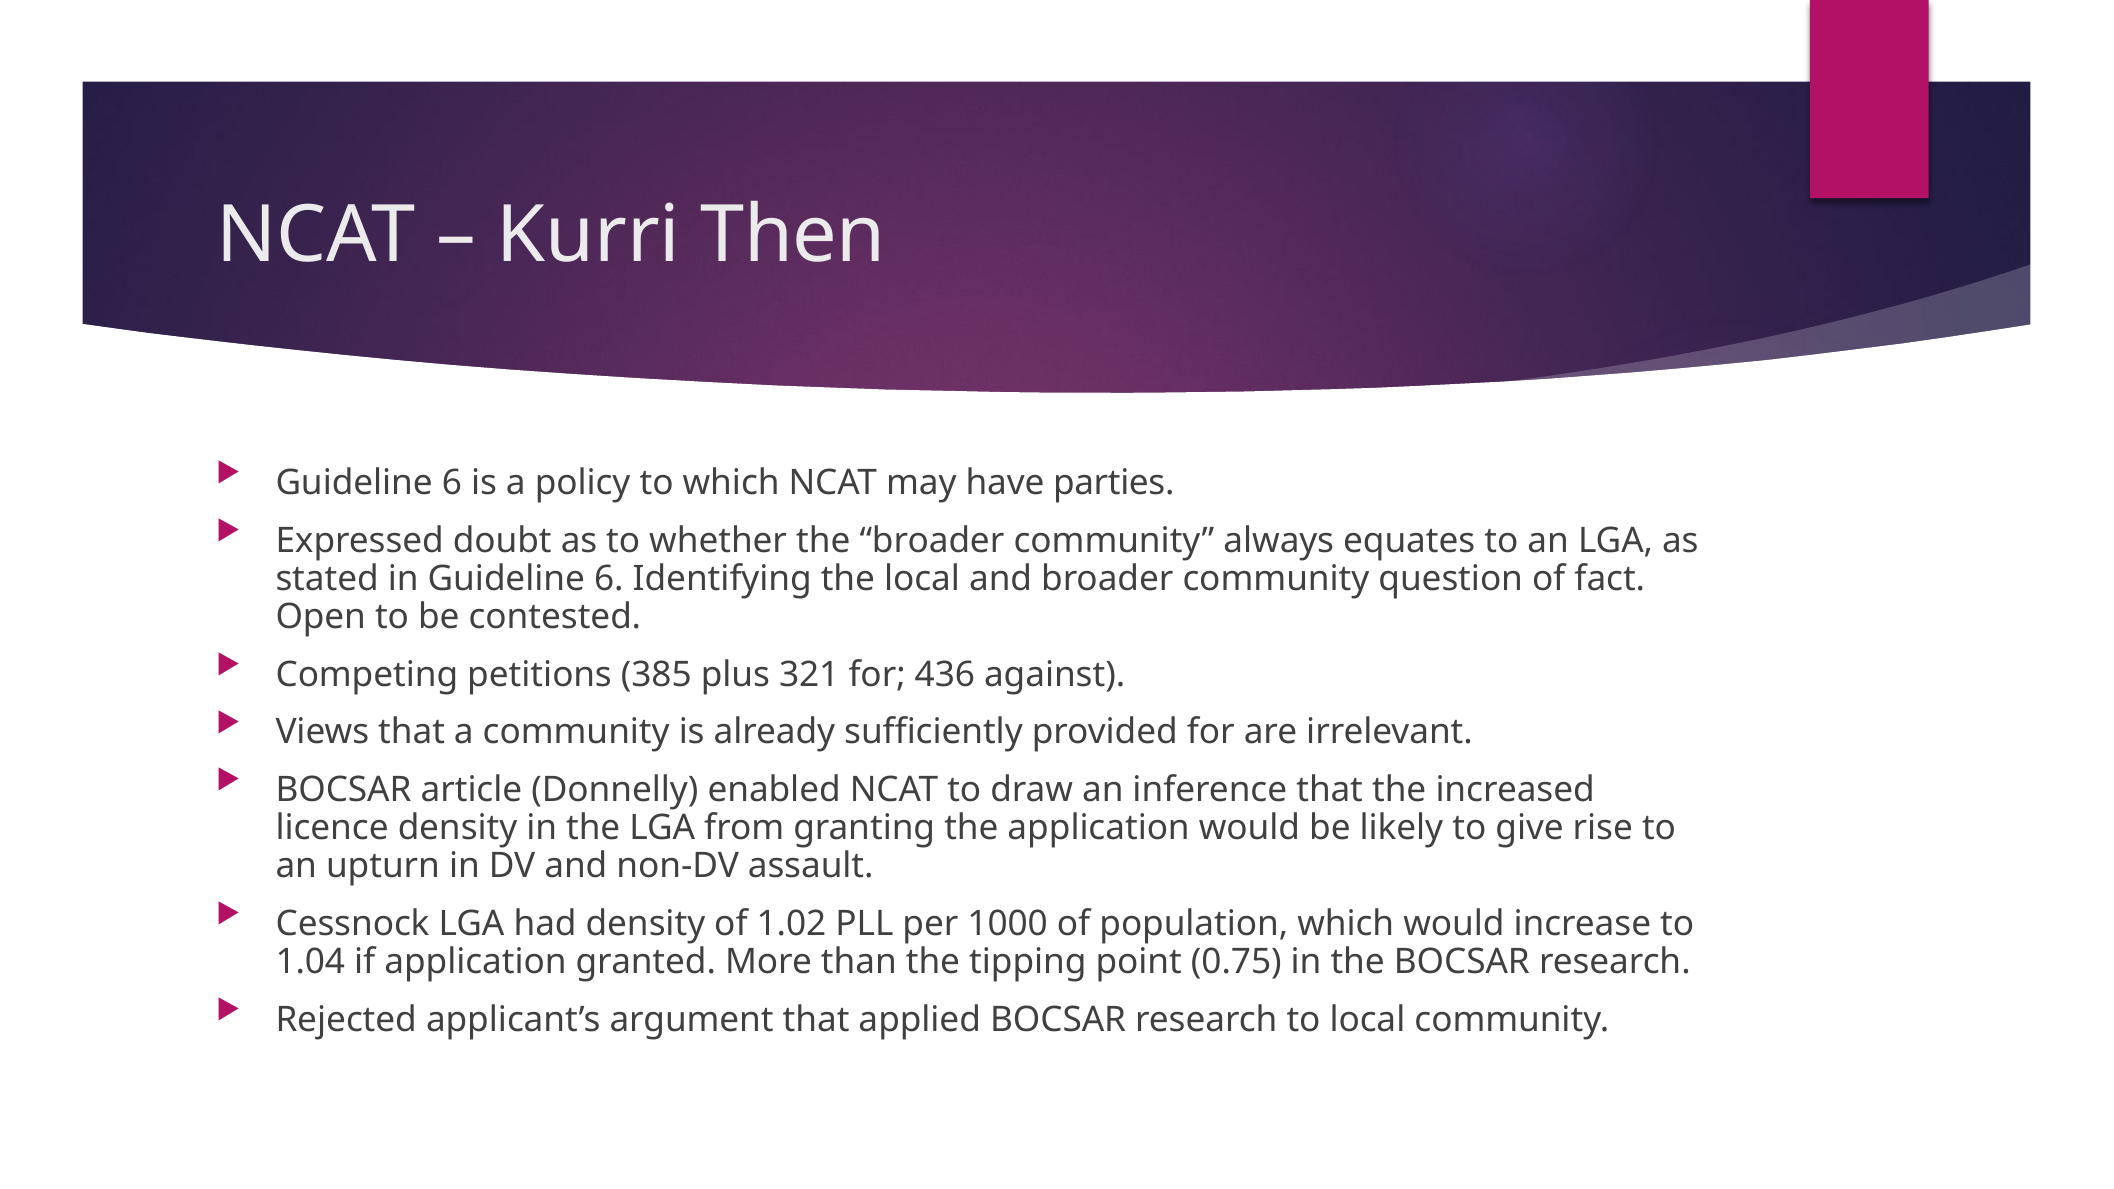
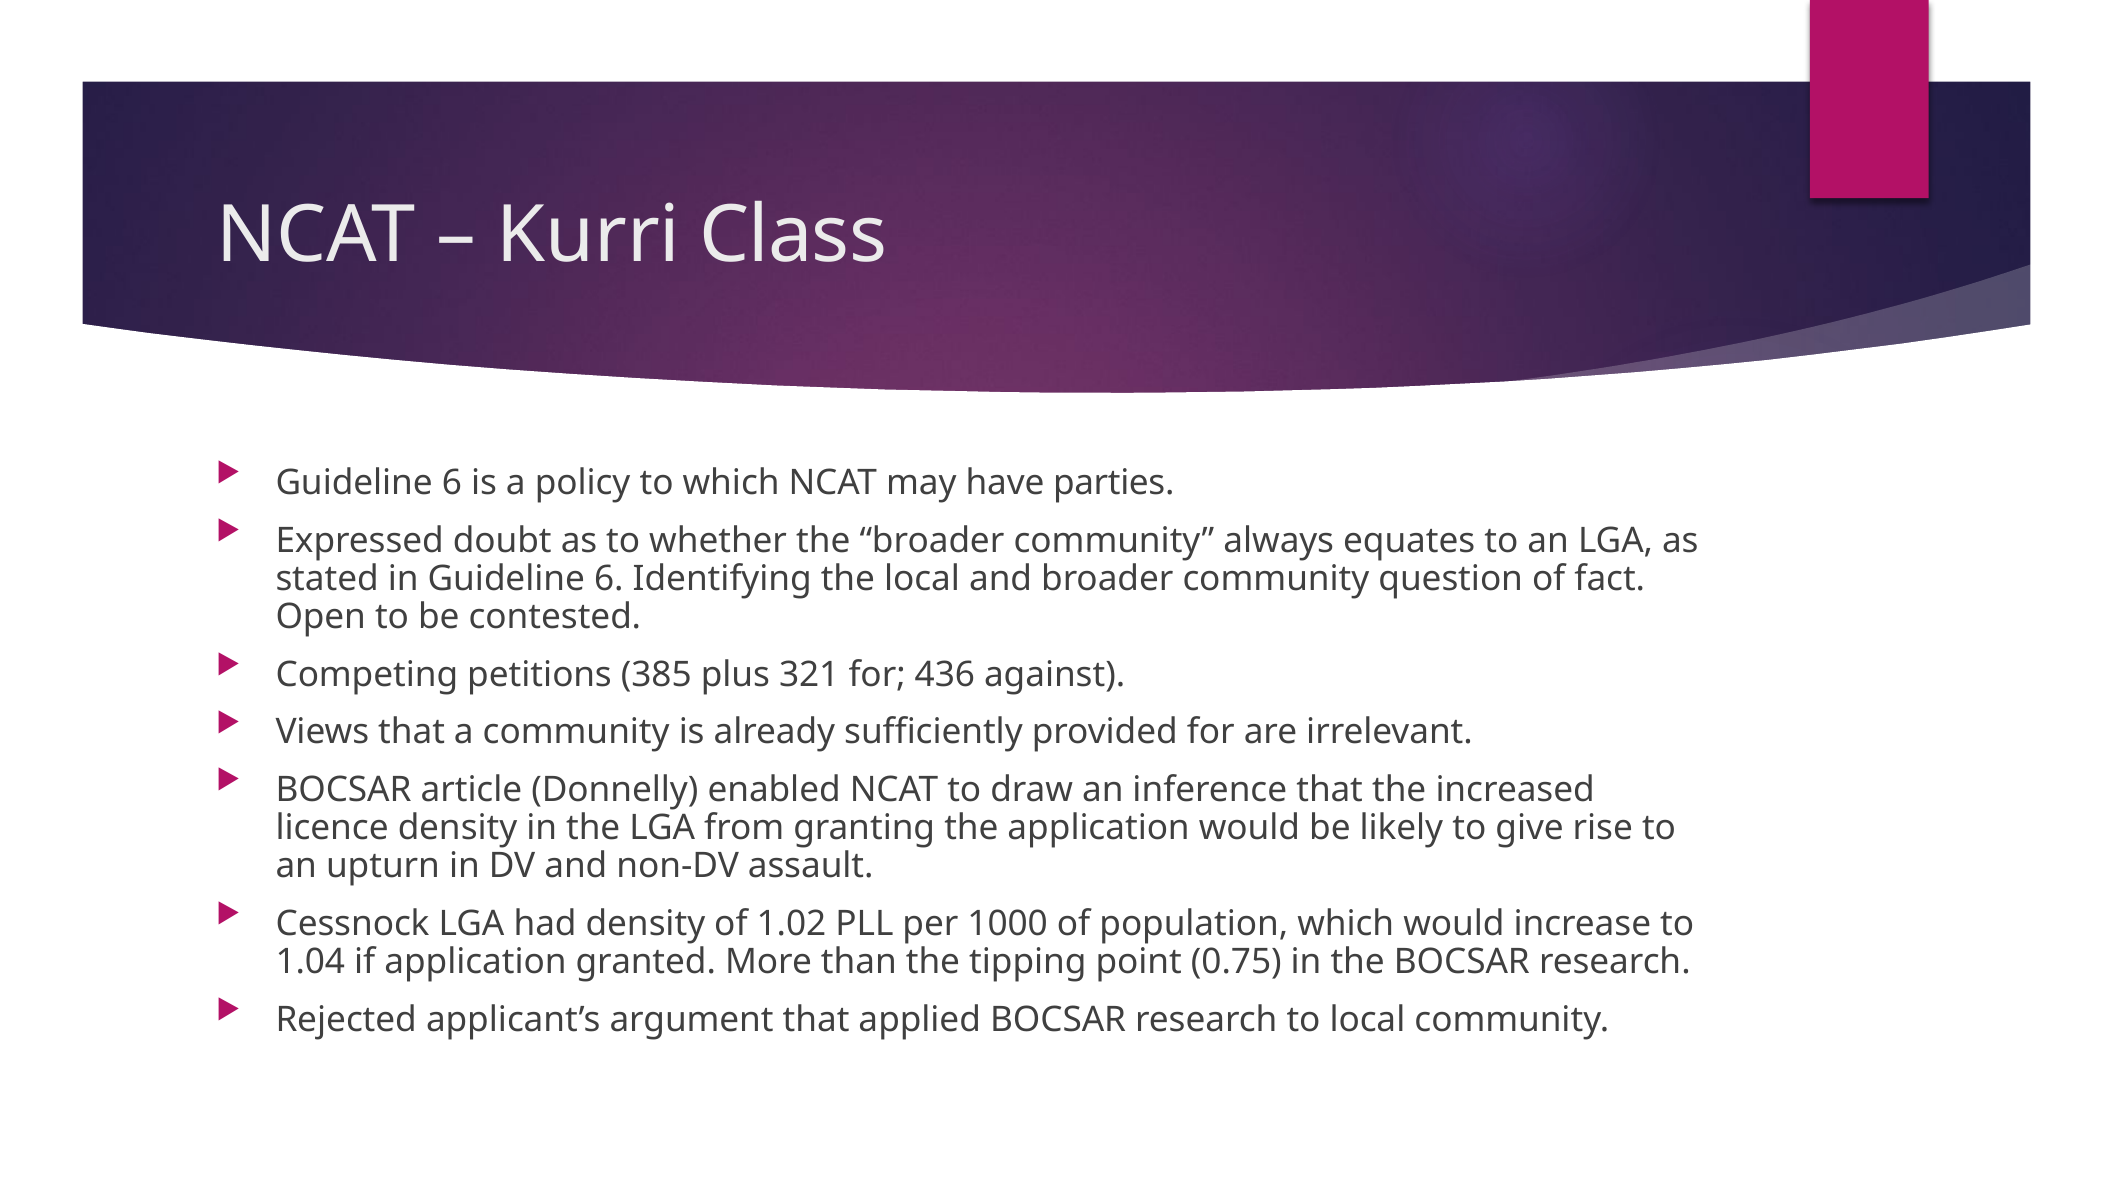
Then: Then -> Class (793, 236)
